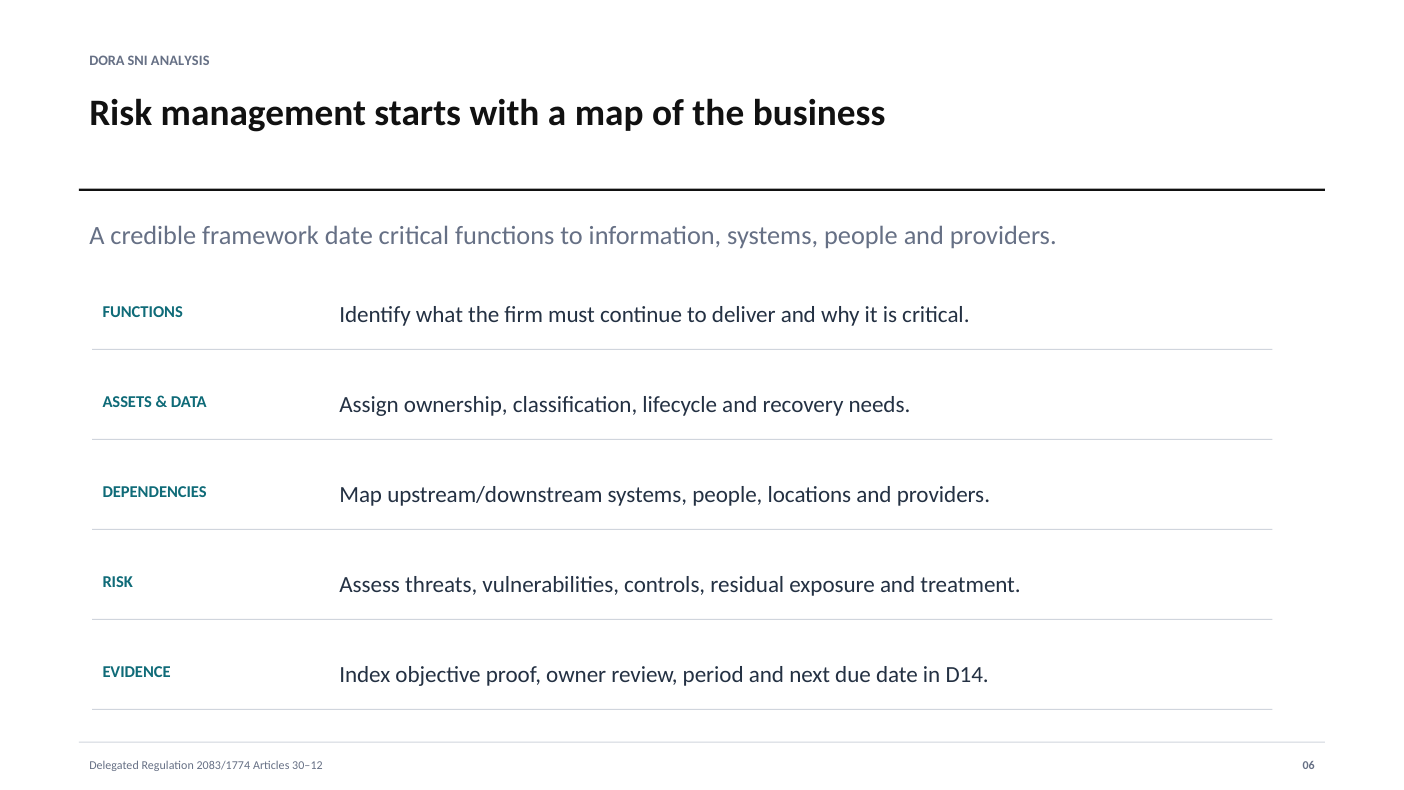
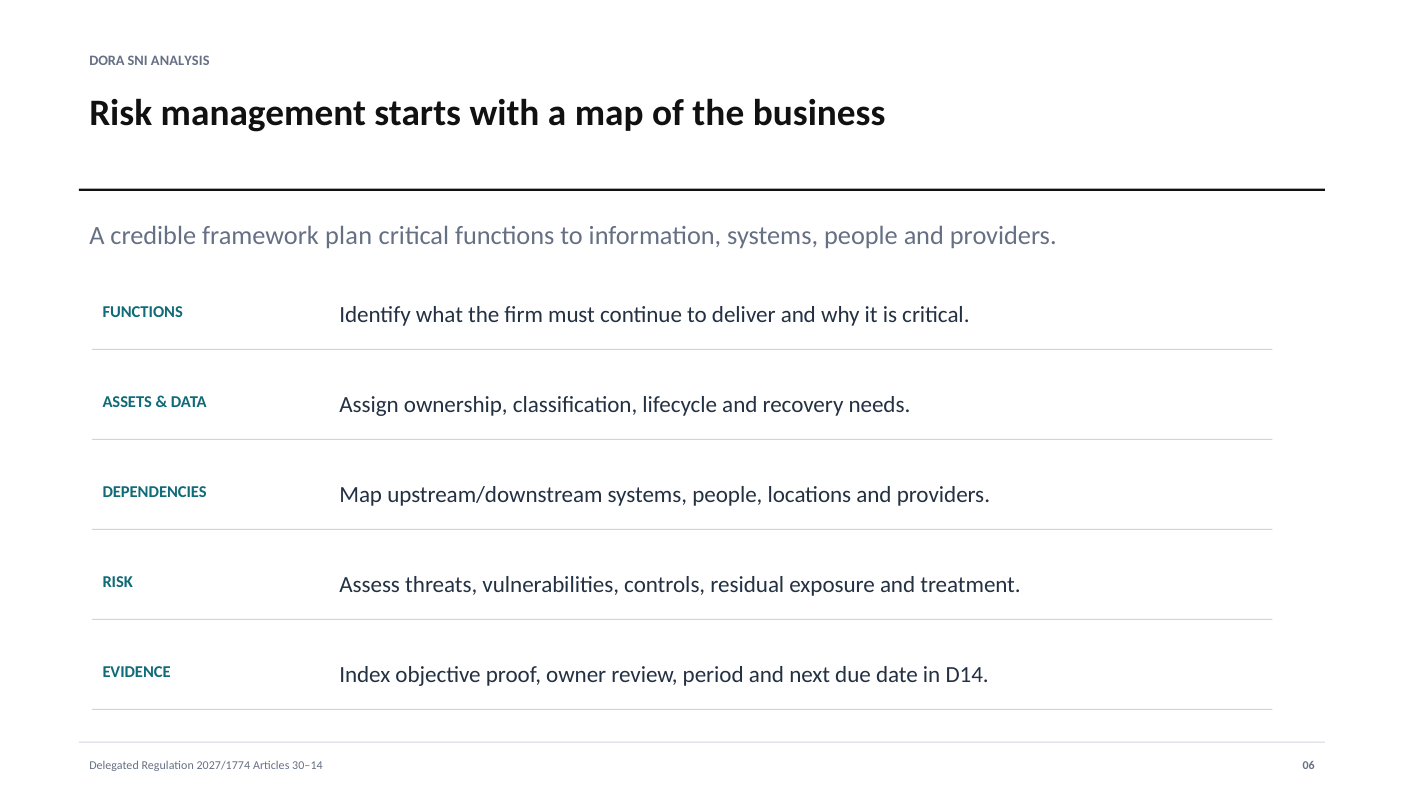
framework date: date -> plan (349, 236)
2083/1774: 2083/1774 -> 2027/1774 (223, 766)
30–12: 30–12 -> 30–14 (307, 766)
